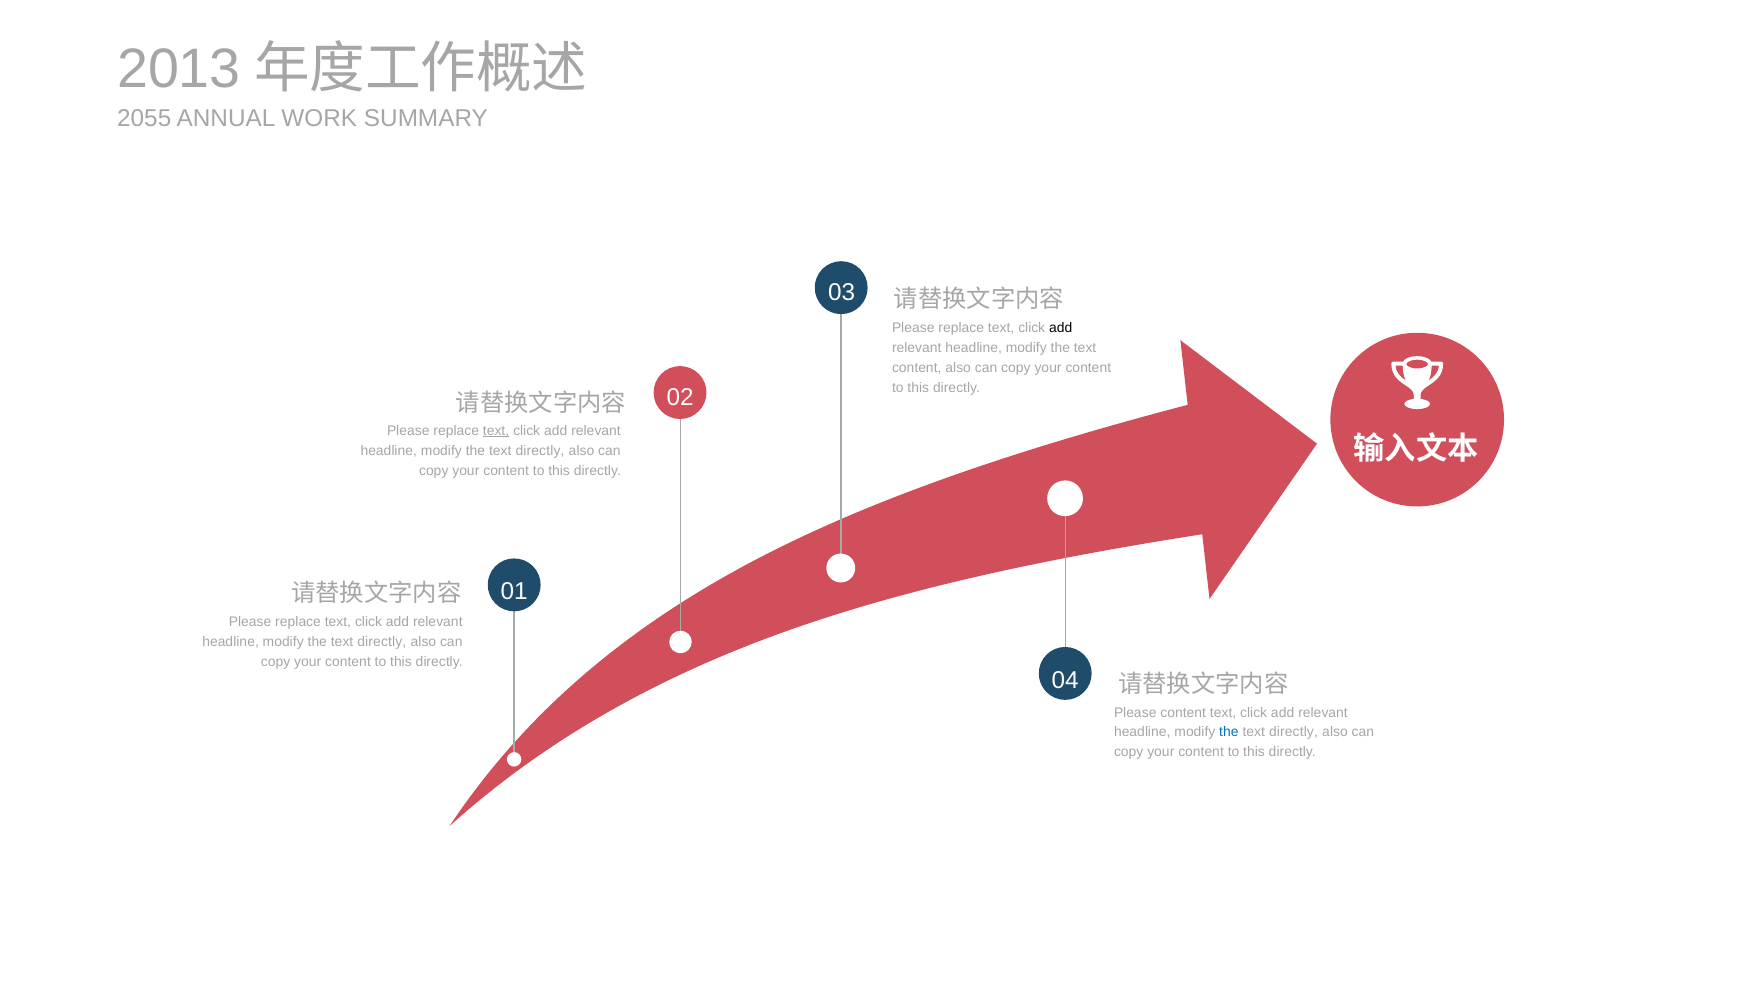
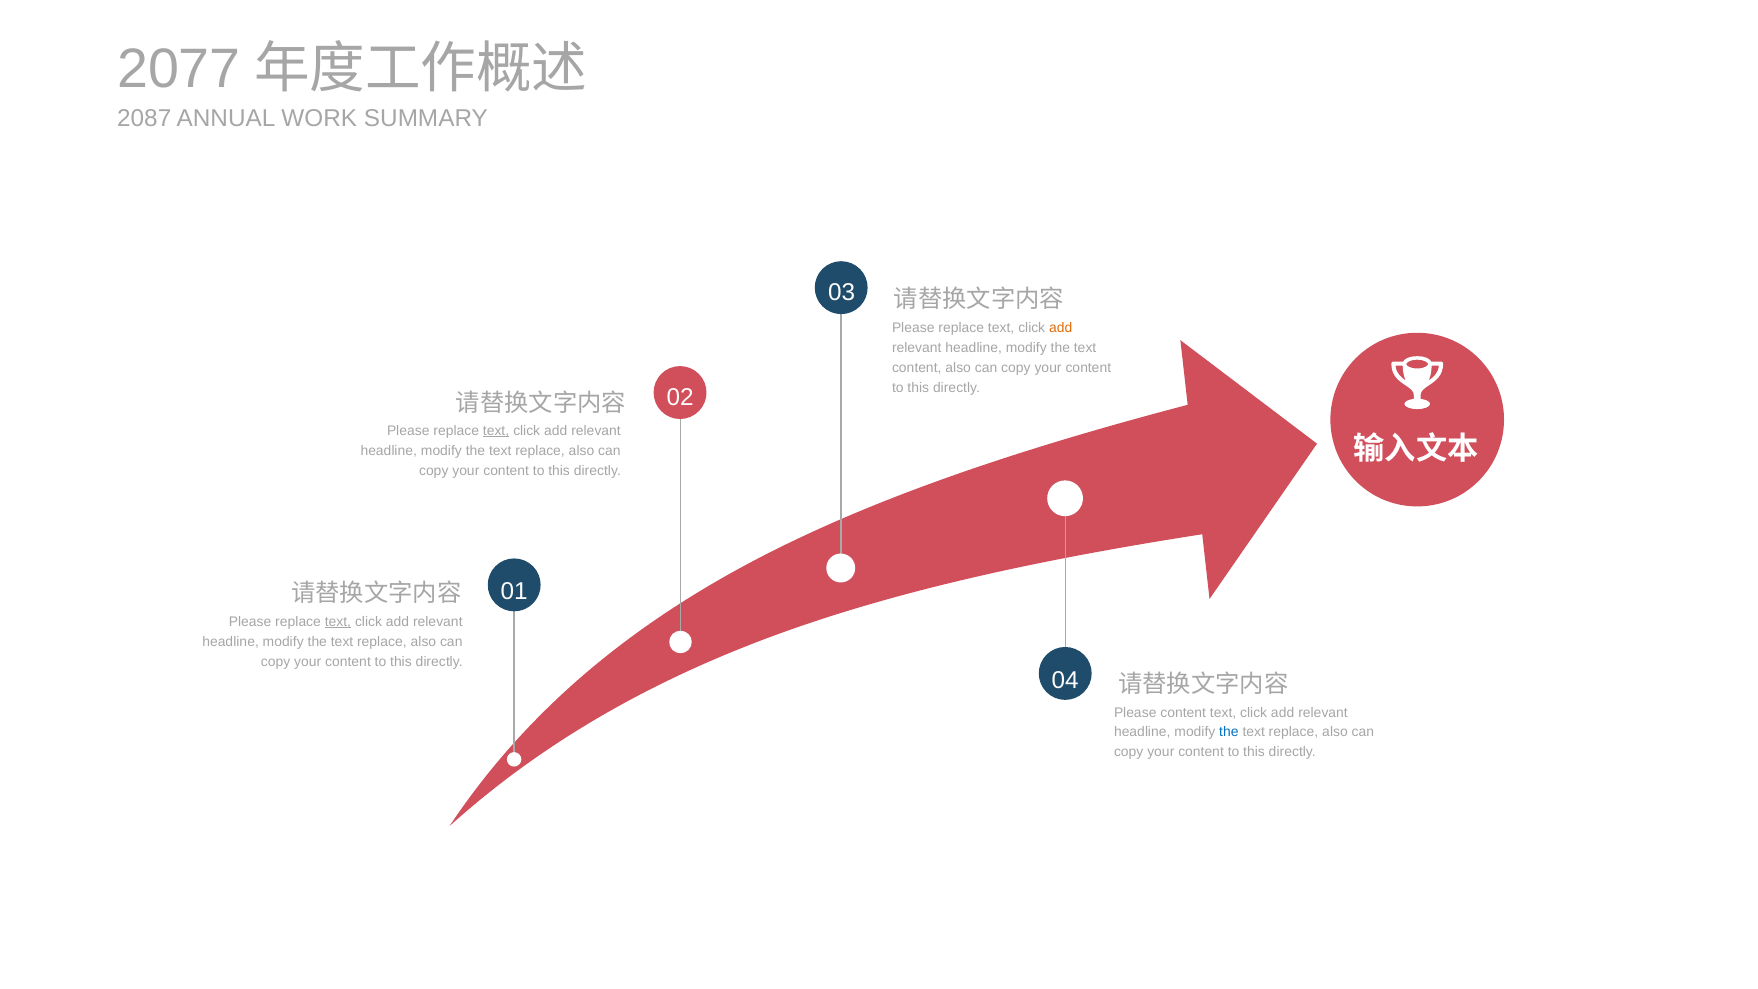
2013: 2013 -> 2077 (179, 69)
2055: 2055 -> 2087 (144, 118)
add colour: black -> orange (1061, 328)
directly: directly -> replace (540, 451)
text underline: none -> present (338, 622)
directly: directly -> replace (382, 641)
directly: directly -> replace (1294, 732)
